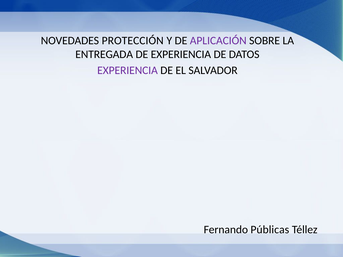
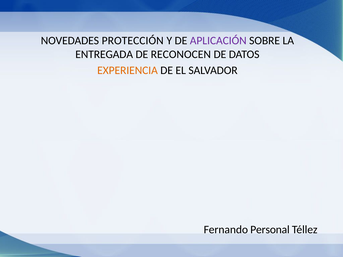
DE EXPERIENCIA: EXPERIENCIA -> RECONOCEN (181, 54)
EXPERIENCIA colour: purple -> orange (127, 70)
Públicas: Públicas -> Personal (270, 230)
